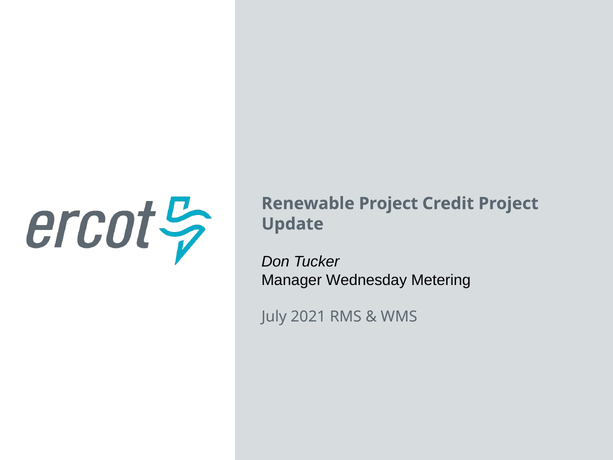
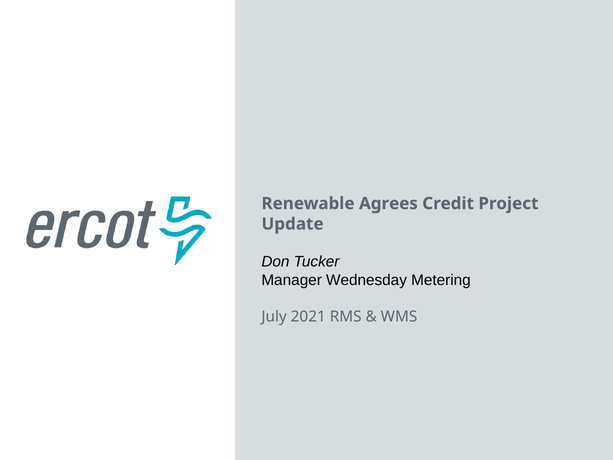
Renewable Project: Project -> Agrees (388, 203)
